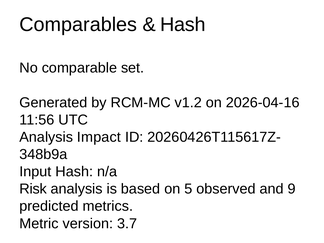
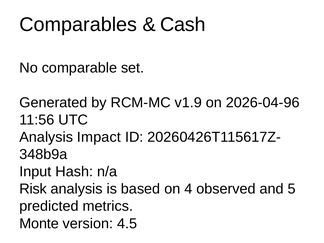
Hash: Hash -> Cash (183, 25)
v1.2: v1.2 -> v1.9 (188, 103)
2026-04-16: 2026-04-16 -> 2026-04-96 (263, 103)
5: 5 -> 4 (188, 189)
9: 9 -> 5 (292, 189)
Metric: Metric -> Monte (39, 224)
3.7: 3.7 -> 4.5 (127, 224)
